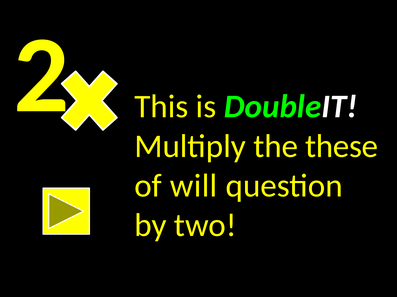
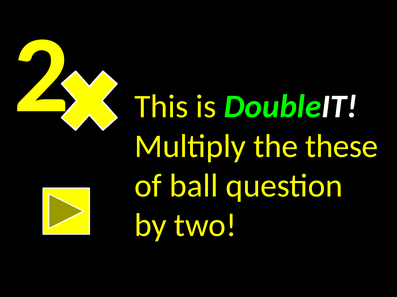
will: will -> ball (194, 186)
